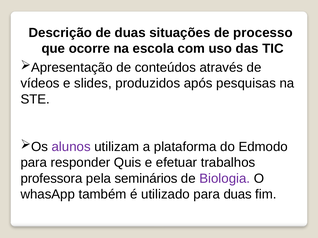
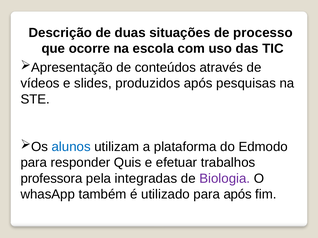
alunos colour: purple -> blue (71, 147)
seminários: seminários -> integradas (146, 179)
para duas: duas -> após (238, 195)
